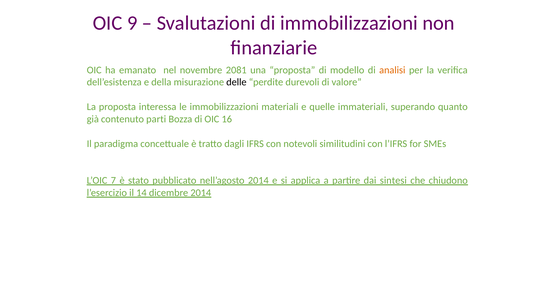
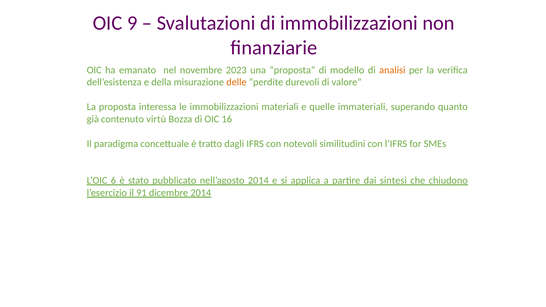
2081: 2081 -> 2023 (236, 70)
delle colour: black -> orange (236, 82)
parti: parti -> virtù (156, 119)
7: 7 -> 6 (113, 181)
14: 14 -> 91 (141, 193)
